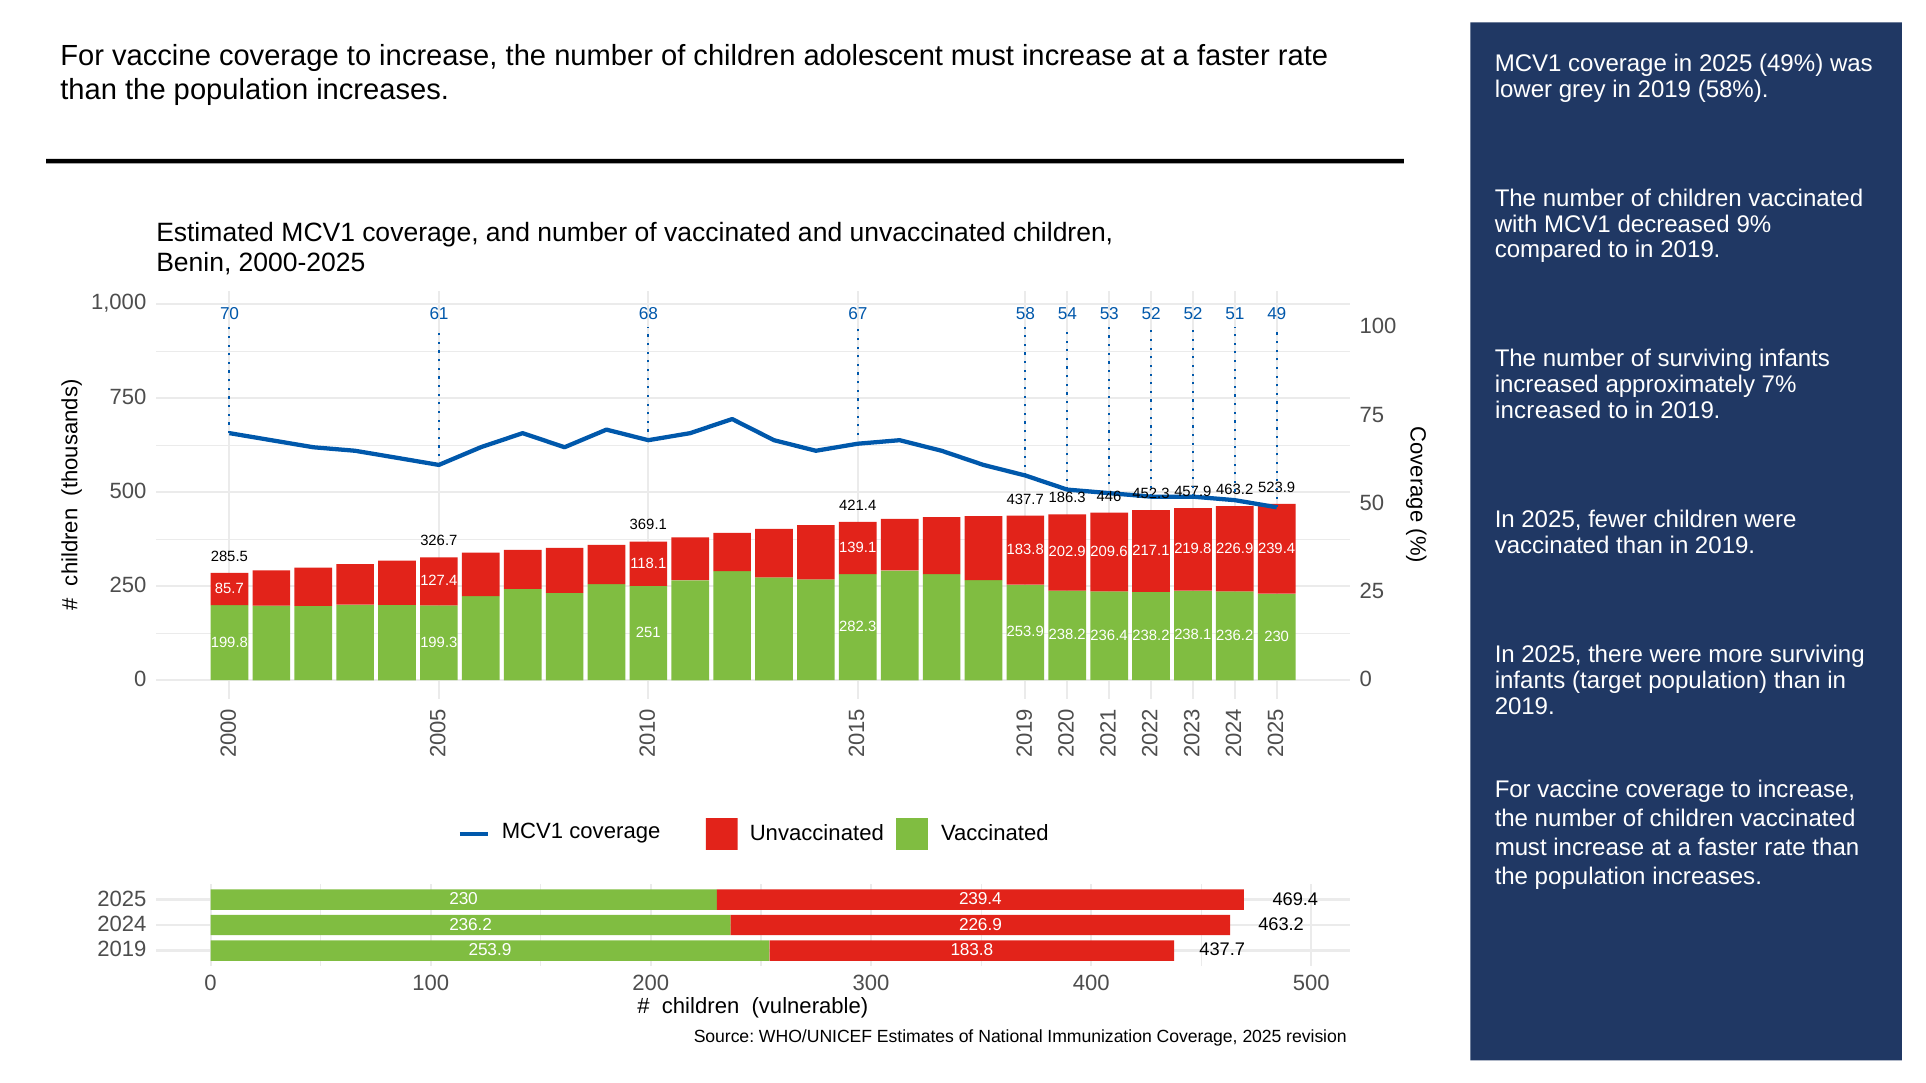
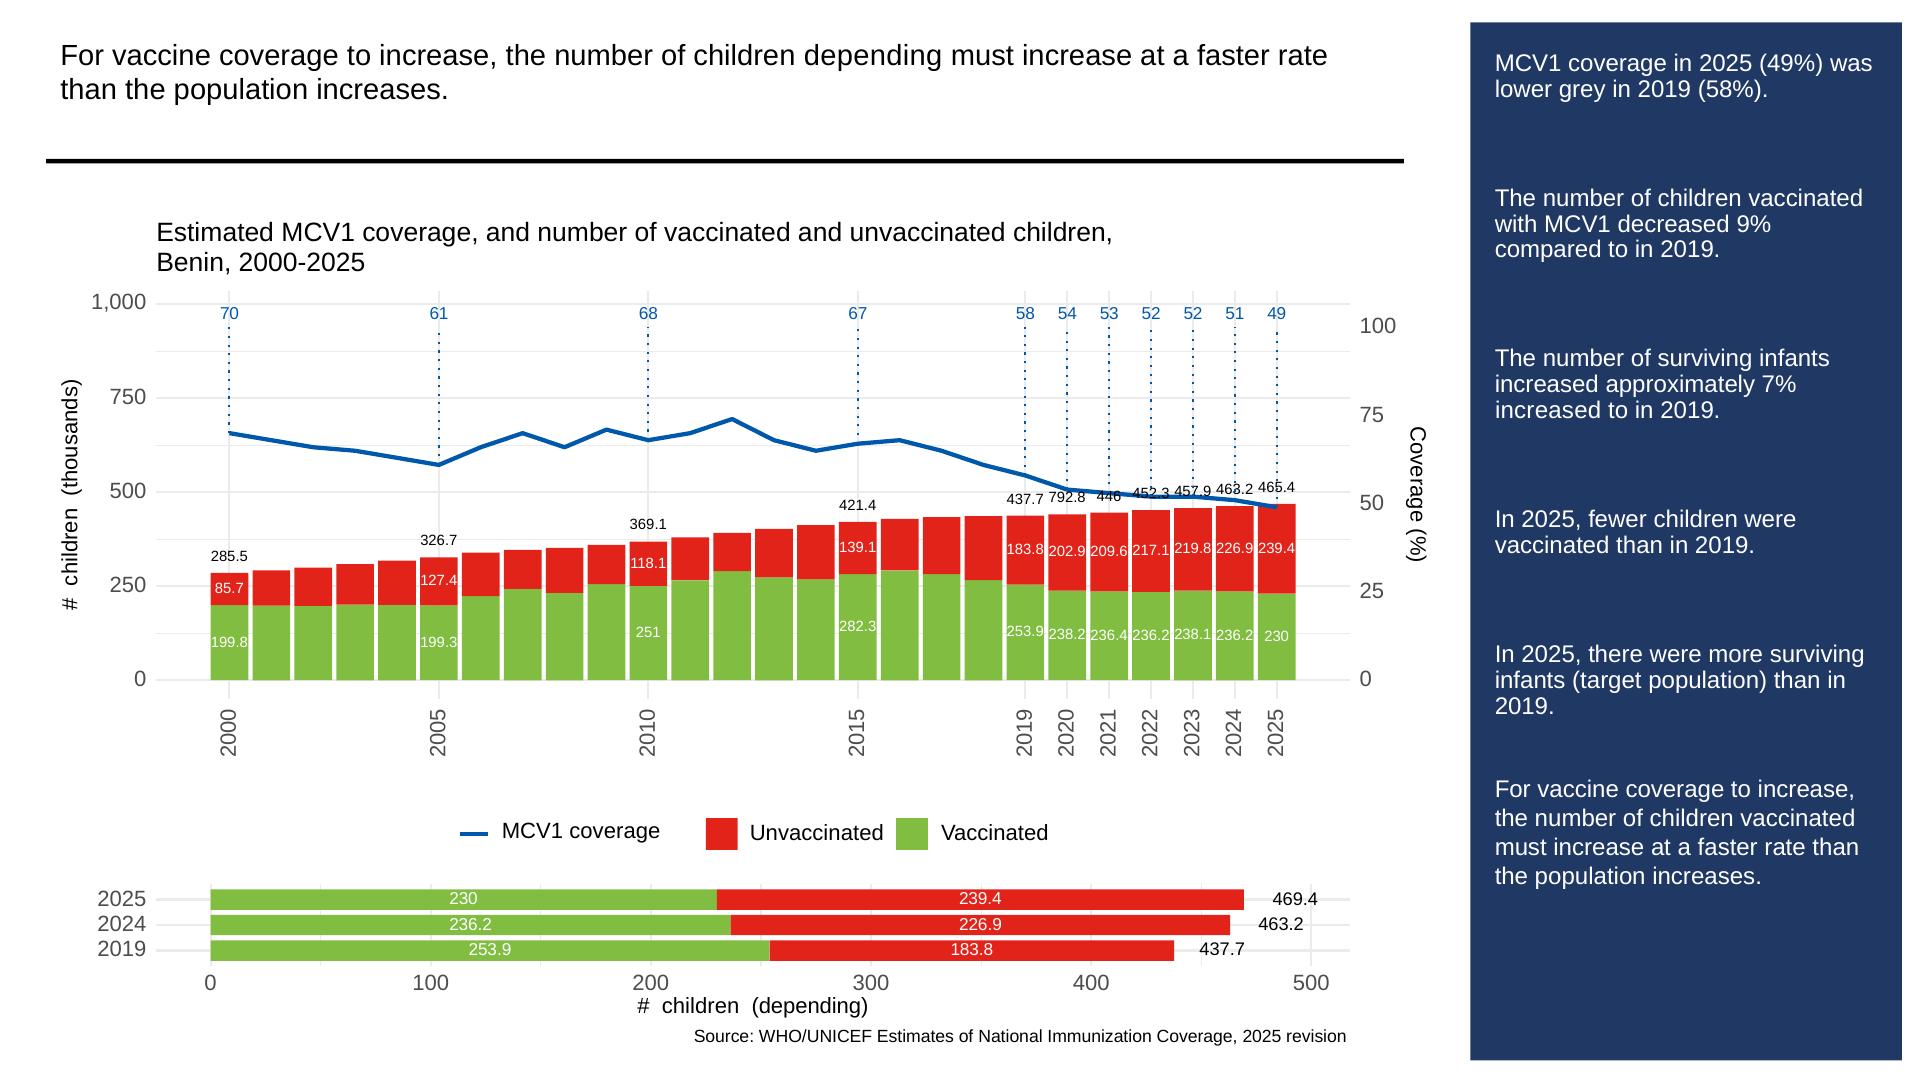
of children adolescent: adolescent -> depending (873, 56)
186.3: 186.3 -> 792.8 (1067, 498)
523.9: 523.9 -> 465.4 (1277, 488)
238.2: 238.2 -> 236.2 (1151, 636)
vulnerable: vulnerable -> depending (810, 1007)
